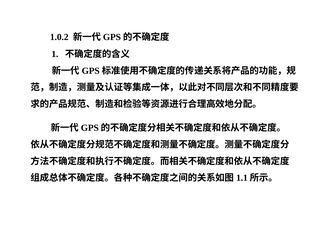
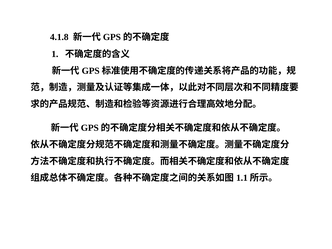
1.0.2: 1.0.2 -> 4.1.8 (59, 37)
